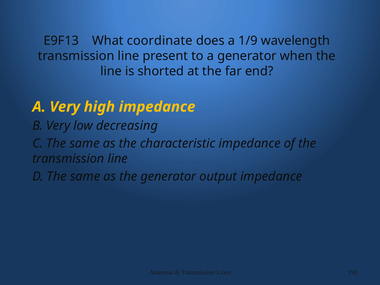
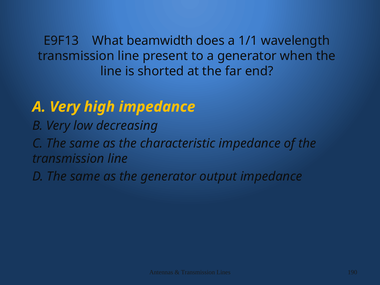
coordinate: coordinate -> beamwidth (160, 41)
1/9: 1/9 -> 1/1 (248, 41)
